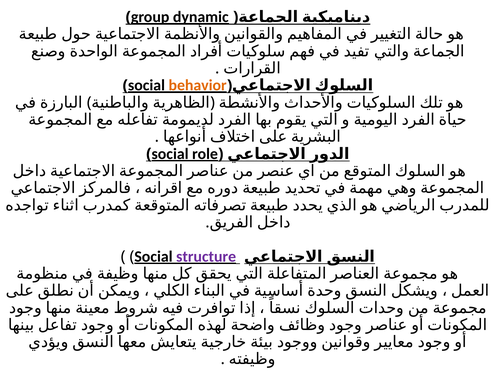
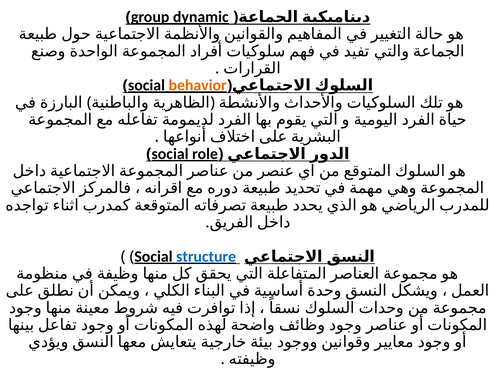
structure colour: purple -> blue (206, 256)
